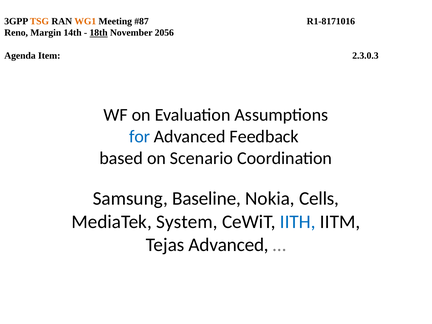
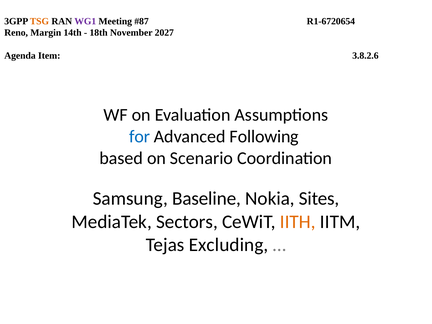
WG1 colour: orange -> purple (85, 21)
R1-8171016: R1-8171016 -> R1-6720654 (331, 21)
18th underline: present -> none (99, 33)
2056: 2056 -> 2027 (164, 33)
2.3.0.3: 2.3.0.3 -> 3.8.2.6 (365, 56)
Feedback: Feedback -> Following (264, 137)
Cells: Cells -> Sites (319, 199)
System: System -> Sectors (187, 222)
IITH colour: blue -> orange (298, 222)
Tejas Advanced: Advanced -> Excluding (229, 245)
